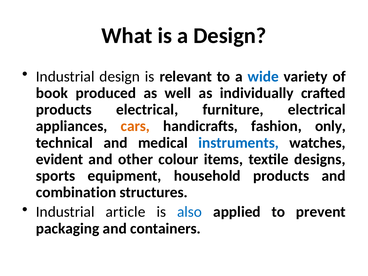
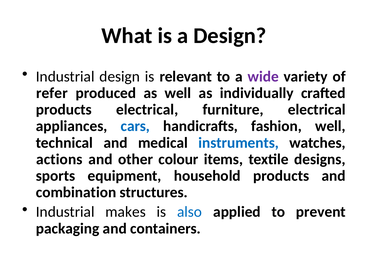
wide colour: blue -> purple (263, 77)
book: book -> refer (52, 93)
cars colour: orange -> blue (135, 126)
fashion only: only -> well (330, 126)
evident: evident -> actions (59, 159)
article: article -> makes (126, 212)
